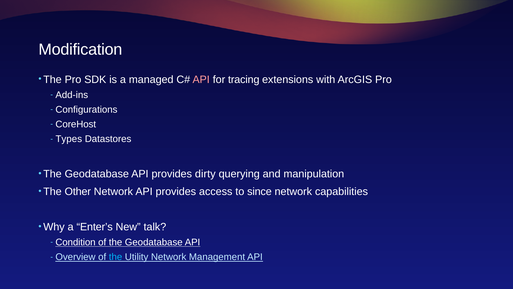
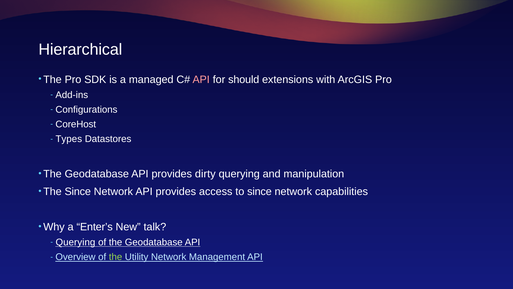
Modification: Modification -> Hierarchical (80, 49)
tracing: tracing -> should (244, 79)
The Other: Other -> Since (78, 191)
Condition: Condition -> Querying (75, 242)
the colour: light blue -> light green (116, 257)
